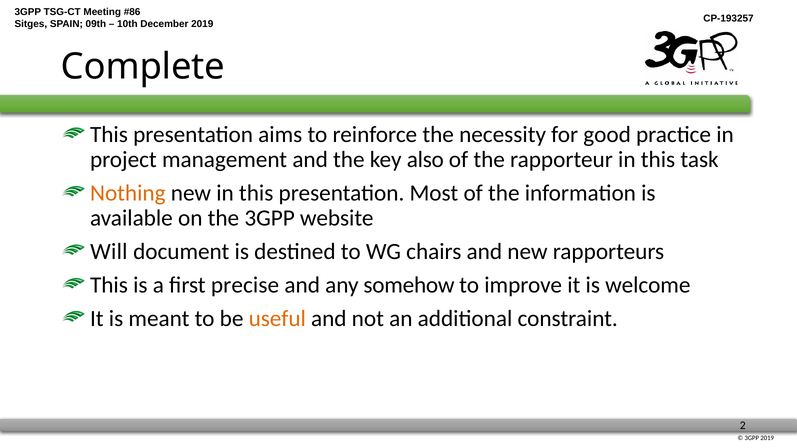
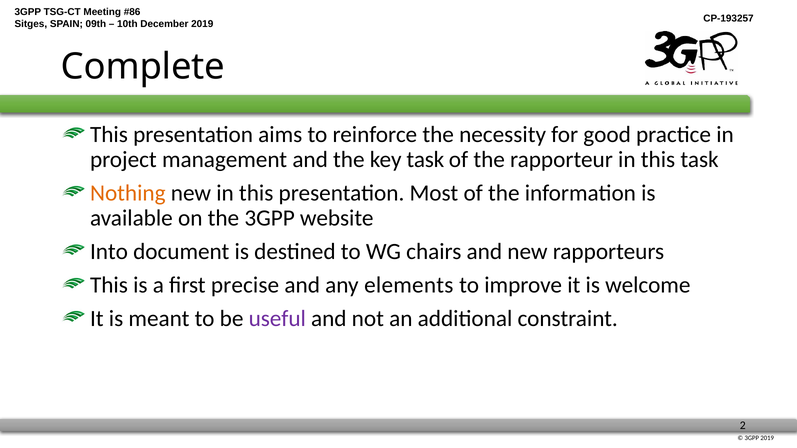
key also: also -> task (425, 160)
Will: Will -> Into (109, 252)
somehow: somehow -> elements (409, 285)
useful colour: orange -> purple (277, 319)
